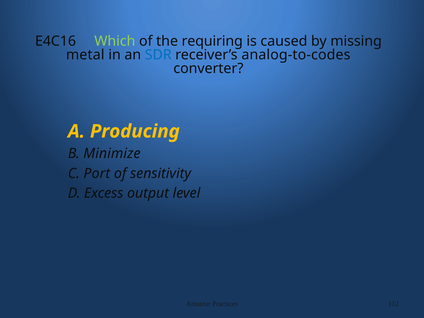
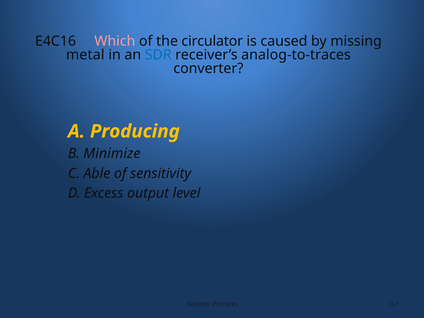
Which colour: light green -> pink (115, 41)
requiring: requiring -> circulator (212, 41)
analog-to-codes: analog-to-codes -> analog-to-traces (296, 55)
Port: Port -> Able (97, 173)
